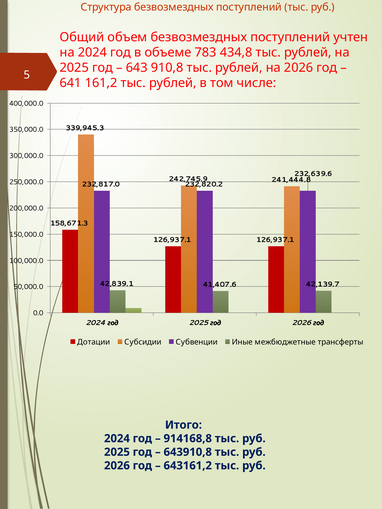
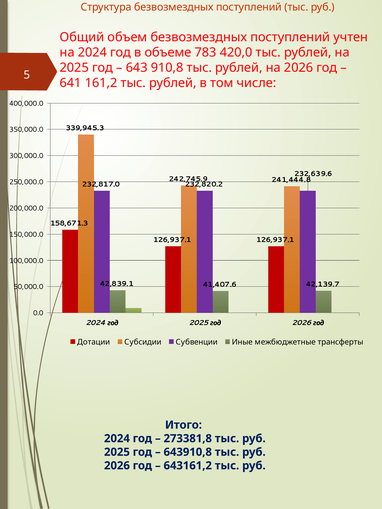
434,8: 434,8 -> 420,0 (236, 52)
914168,8: 914168,8 -> 273381,8 (188, 439)
